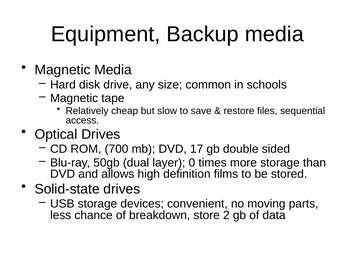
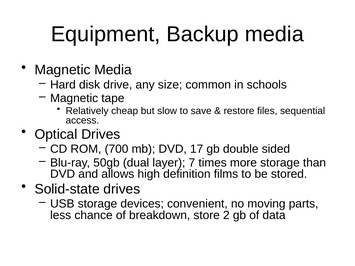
0: 0 -> 7 (192, 163)
